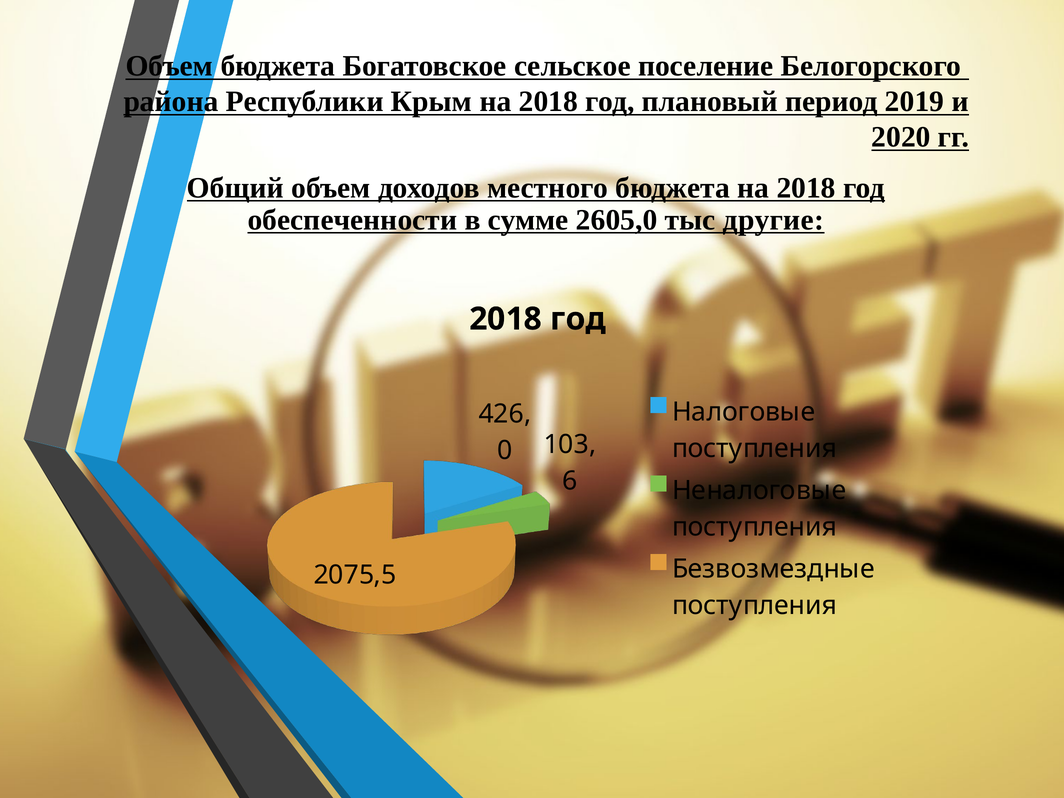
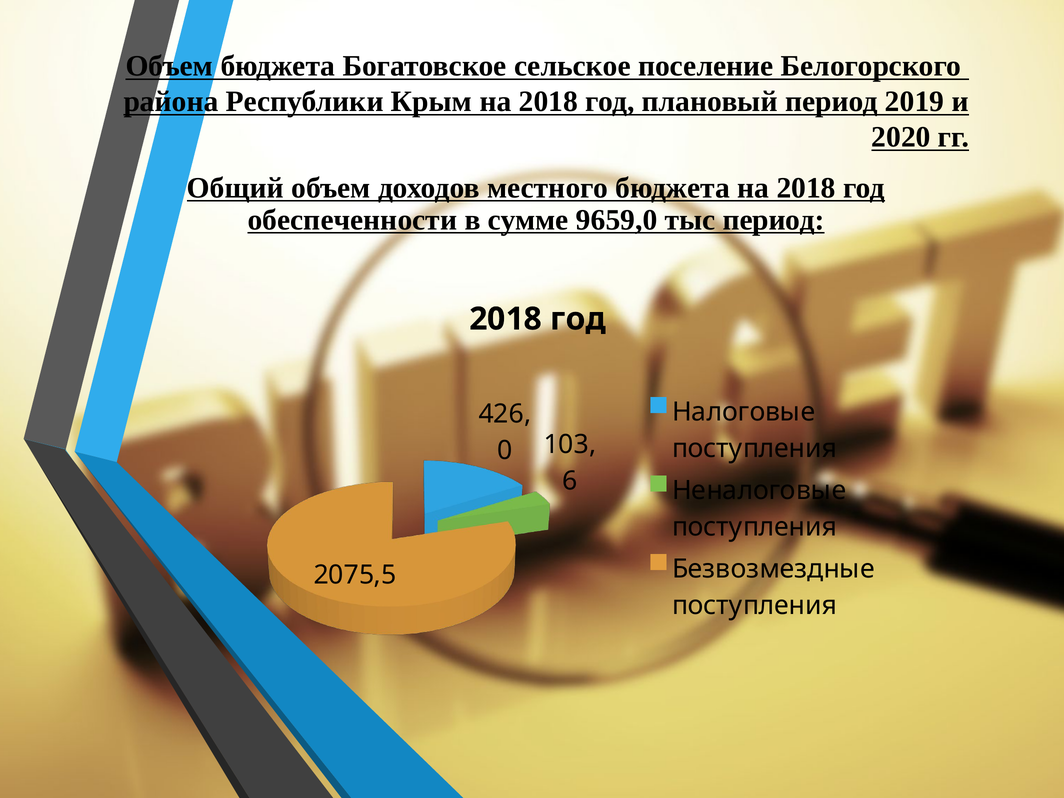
2605,0: 2605,0 -> 9659,0 (617, 220)
тыс другие: другие -> период (774, 220)
